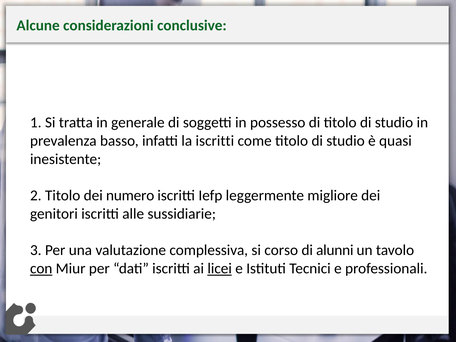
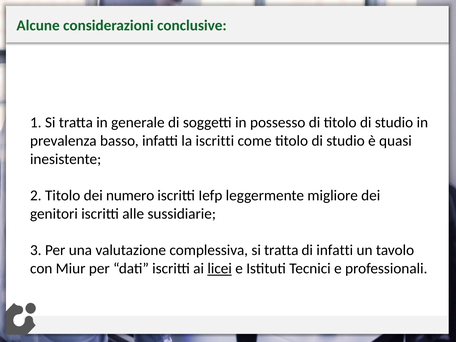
complessiva si corso: corso -> tratta (281, 250)
di alunni: alunni -> infatti (335, 250)
con underline: present -> none (41, 269)
